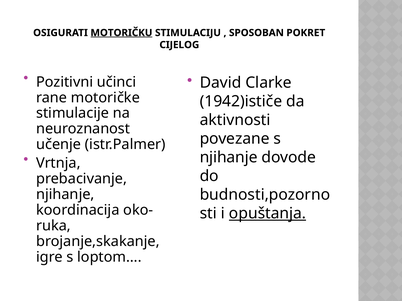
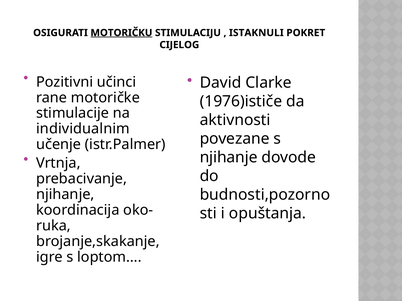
SPOSOBAN: SPOSOBAN -> ISTAKNULI (256, 33)
1942)ističe: 1942)ističe -> 1976)ističe (241, 101)
neuroznanost: neuroznanost -> individualnim (83, 129)
opuštanja underline: present -> none (268, 214)
